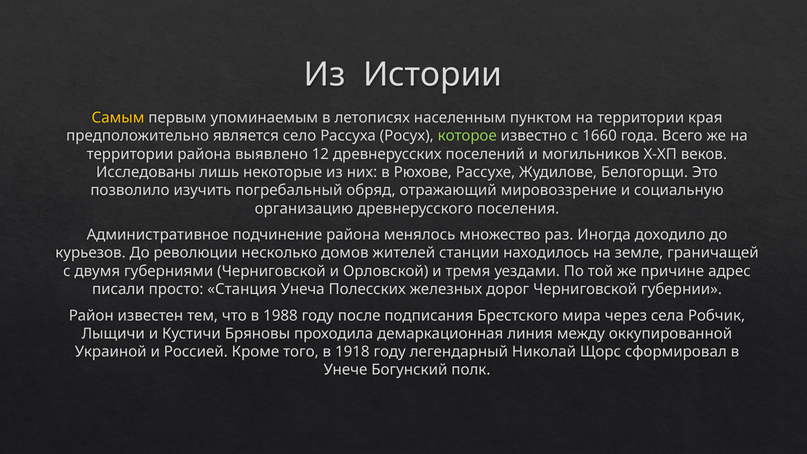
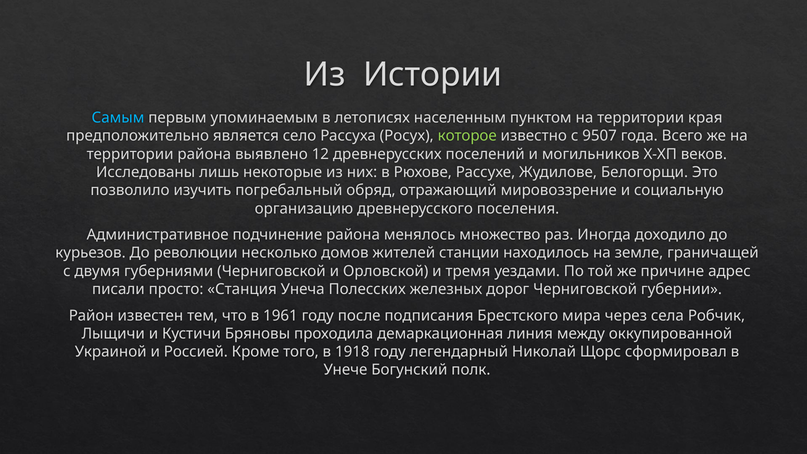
Самым colour: yellow -> light blue (118, 118)
1660: 1660 -> 9507 (600, 136)
1988: 1988 -> 1961 (280, 315)
